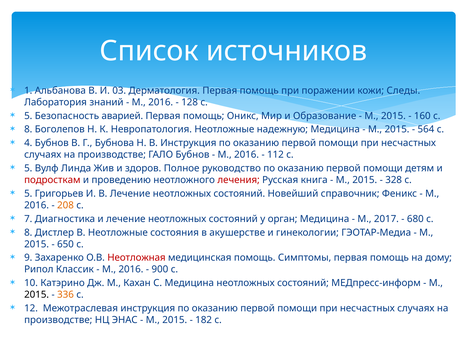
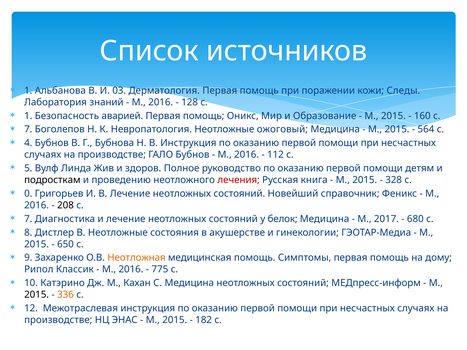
5: 5 -> 1 (28, 116)
8: 8 -> 7 (28, 129)
надежную: надежную -> ожоговый (282, 129)
подросткам colour: red -> black (52, 180)
5: 5 -> 0 (28, 194)
208 colour: orange -> black (65, 205)
орган: орган -> белок (283, 219)
Неотложная colour: red -> orange (136, 258)
900: 900 -> 775 (160, 270)
